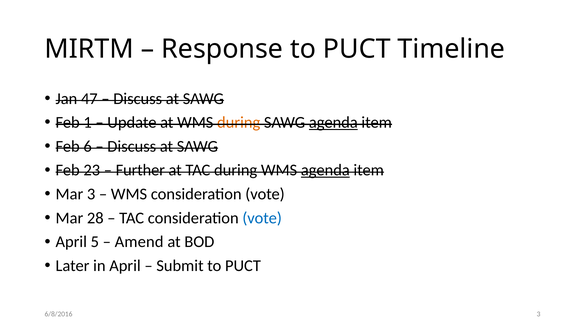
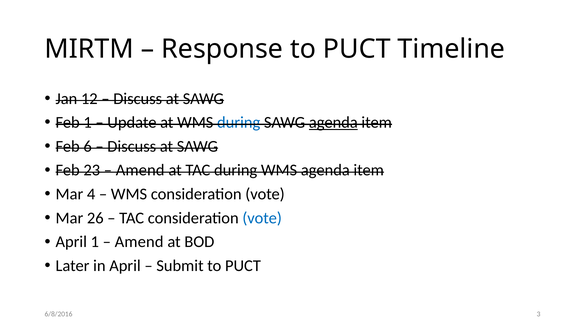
47: 47 -> 12 (89, 99)
during colour: orange -> blue (239, 122)
Further: Further -> Amend (140, 170)
agenda underline: present -> none (325, 170)
Mar 3: 3 -> 4 (91, 194)
28: 28 -> 26 (95, 218)
April 5: 5 -> 1 (95, 242)
